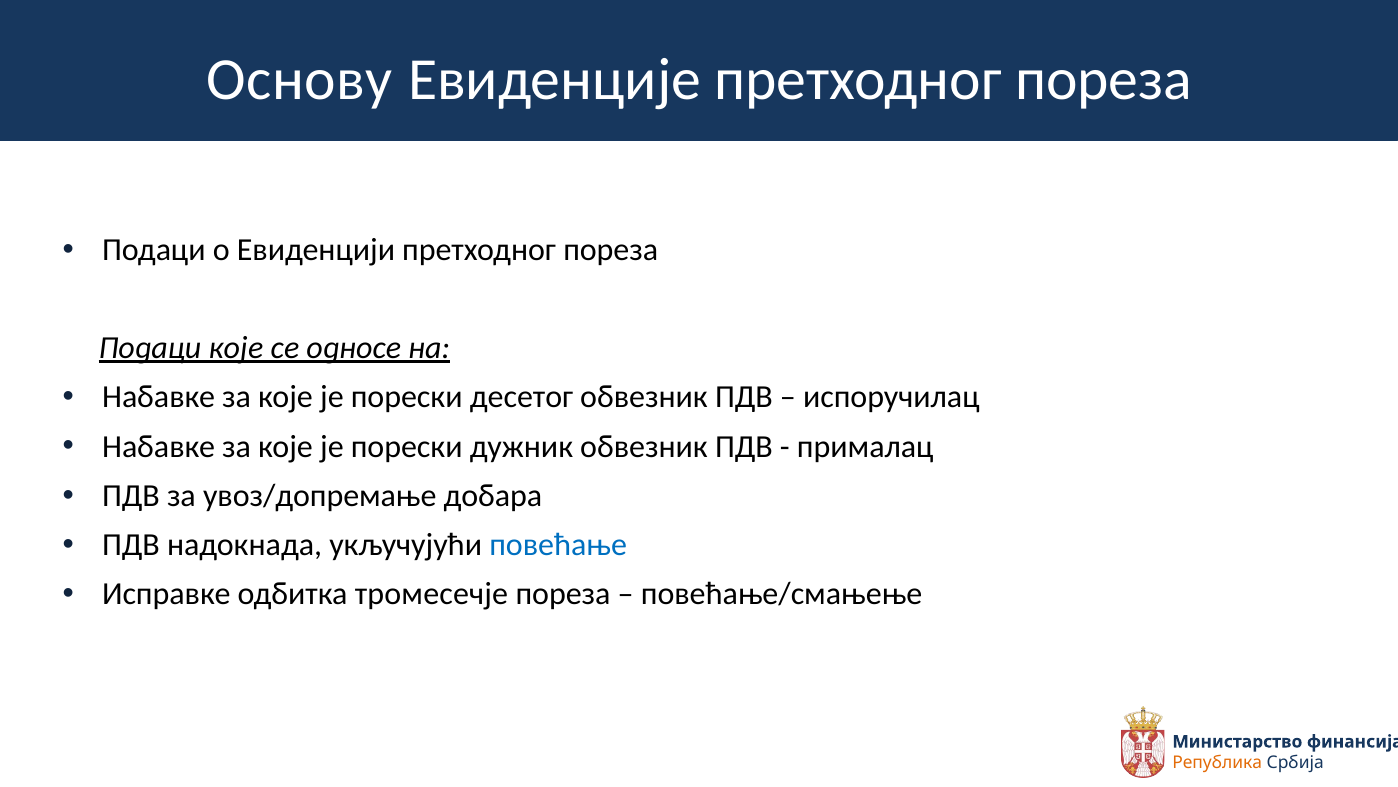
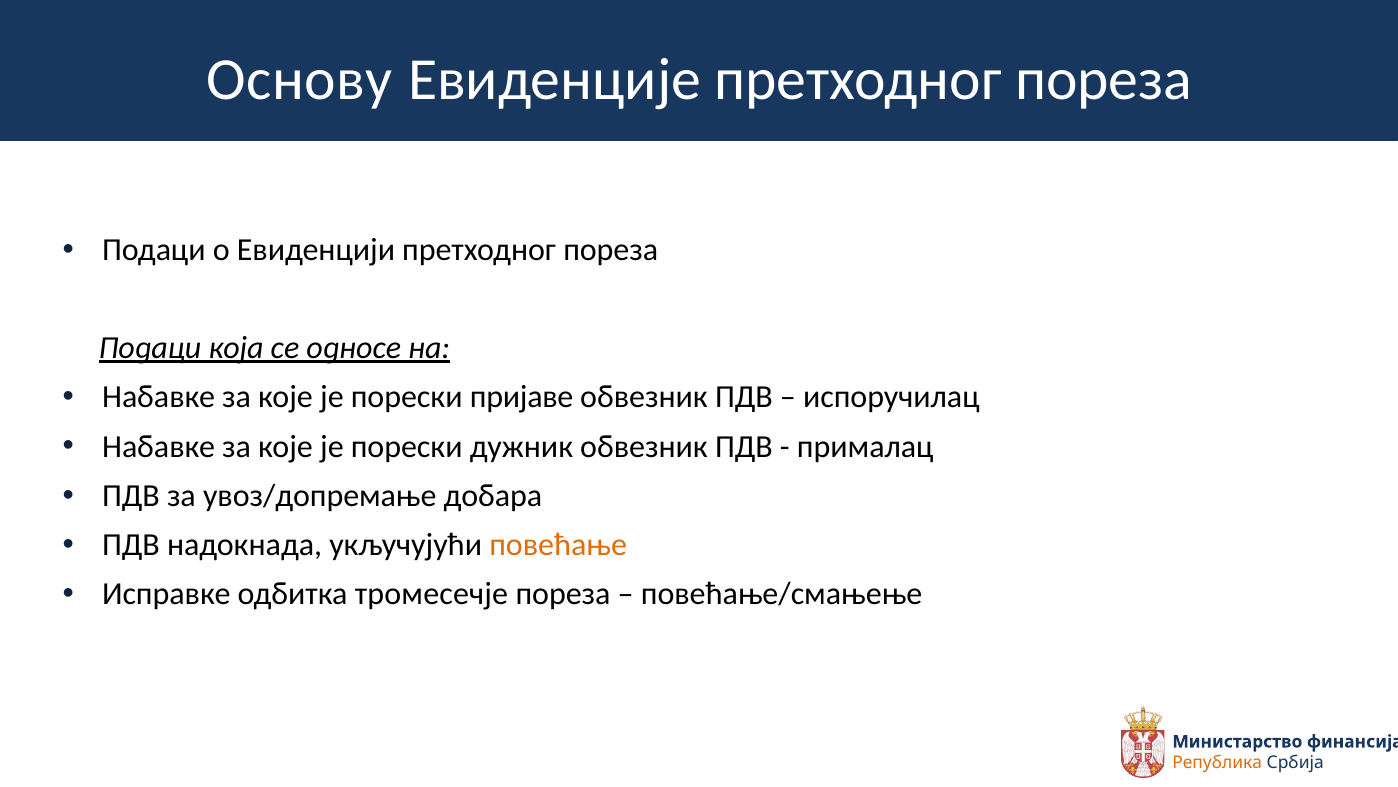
Подаци које: које -> која (236, 348)
десетог: десетог -> пријаве (522, 397)
повећање colour: blue -> orange (558, 544)
